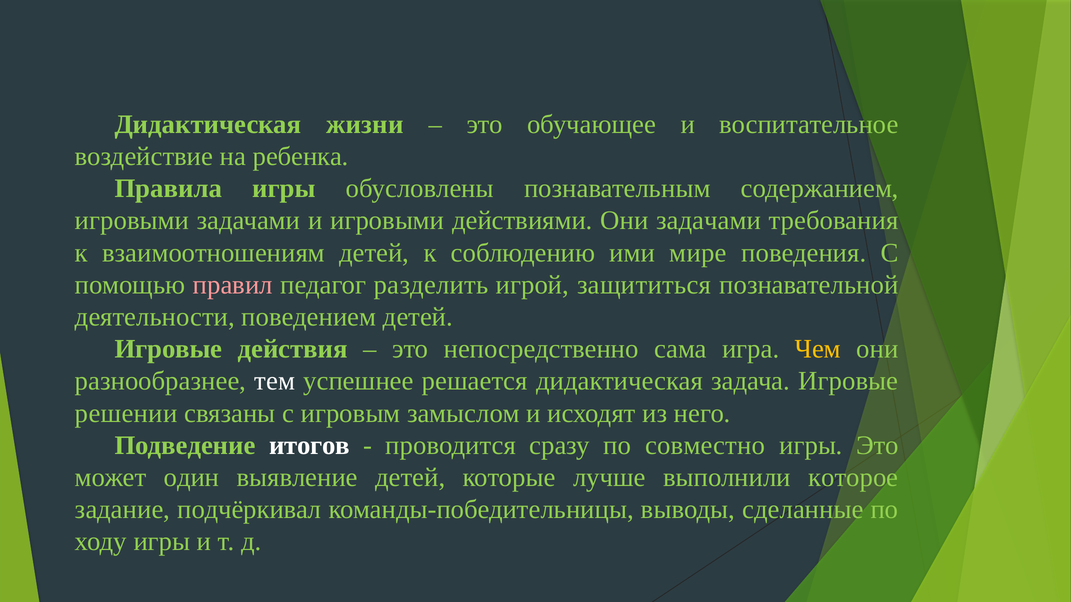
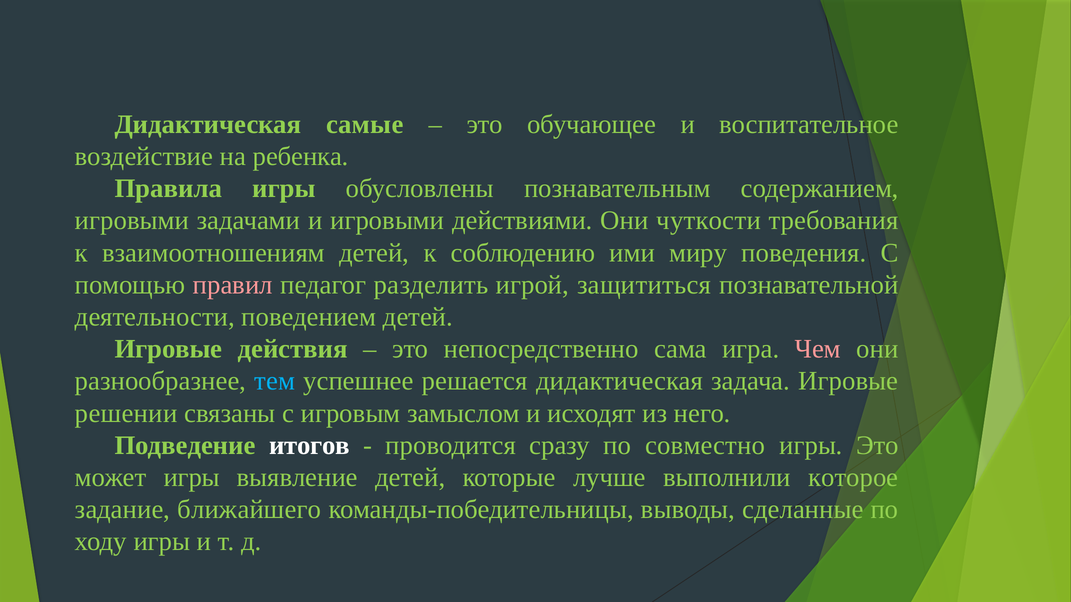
жизни: жизни -> самые (365, 124)
Они задачами: задачами -> чуткости (709, 221)
мире: мире -> миру (698, 253)
Чем colour: yellow -> pink (818, 349)
тем colour: white -> light blue (275, 381)
может один: один -> игры (192, 478)
подчёркивал: подчёркивал -> ближайшего (249, 510)
